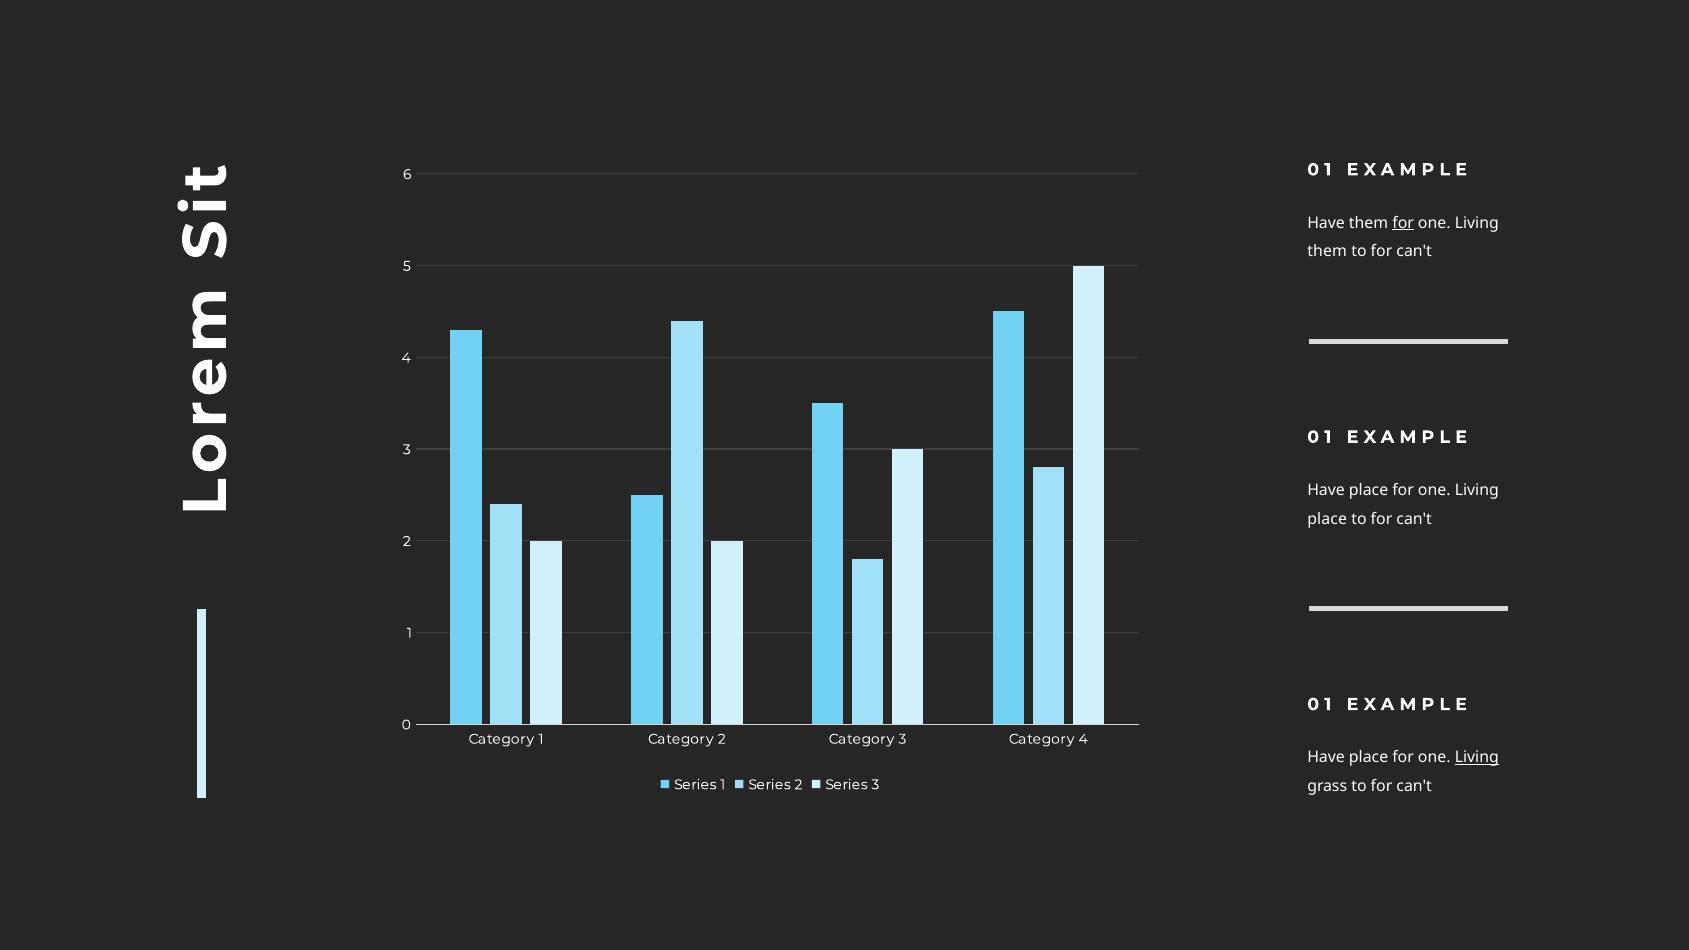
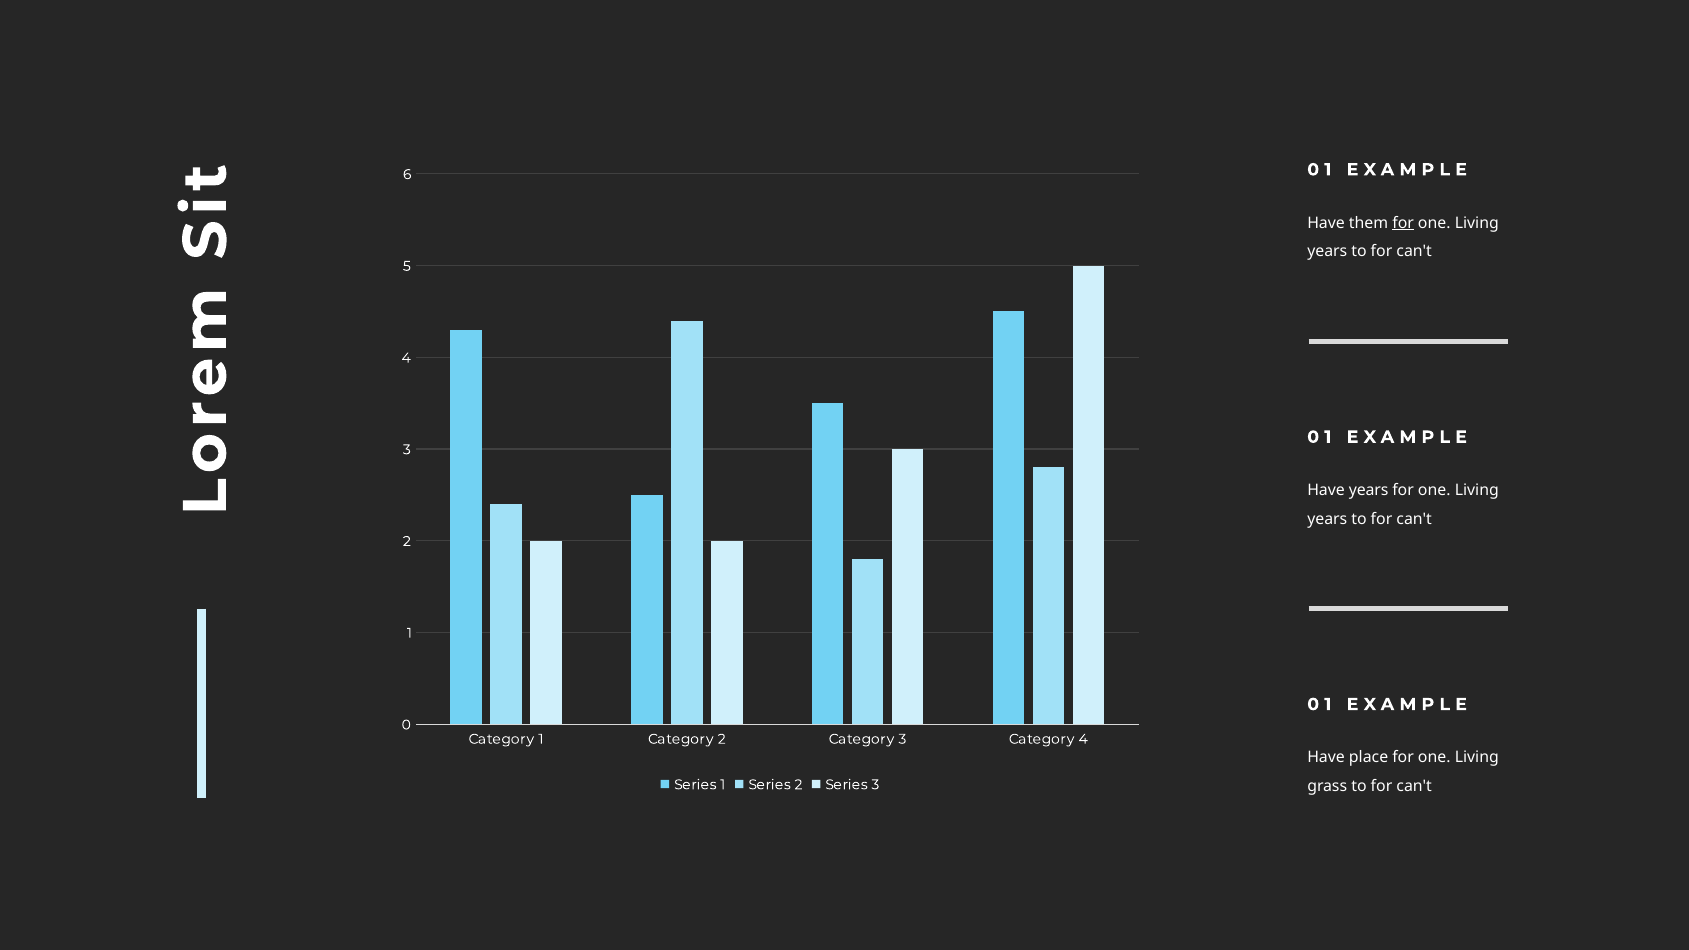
them: them -> years (1327, 252)
place: place -> years (1369, 490)
place: place -> years (1327, 519)
Living underline: present -> none (1477, 758)
